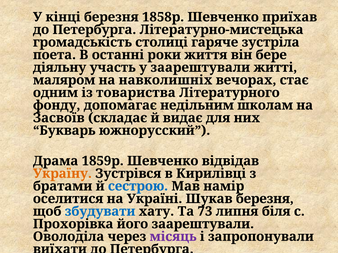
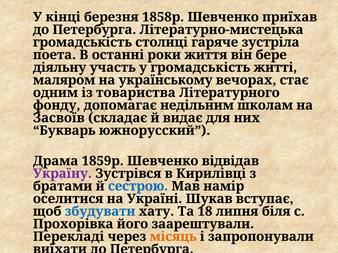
у заарештували: заарештували -> громадськість (200, 68)
навколишніх: навколишніх -> українському (166, 80)
Україну colour: orange -> purple (62, 174)
Шукав березня: березня -> вступає (265, 199)
73: 73 -> 18 (205, 212)
Оволоділа: Оволоділа -> Перекладі (69, 237)
місяць colour: purple -> orange (173, 237)
